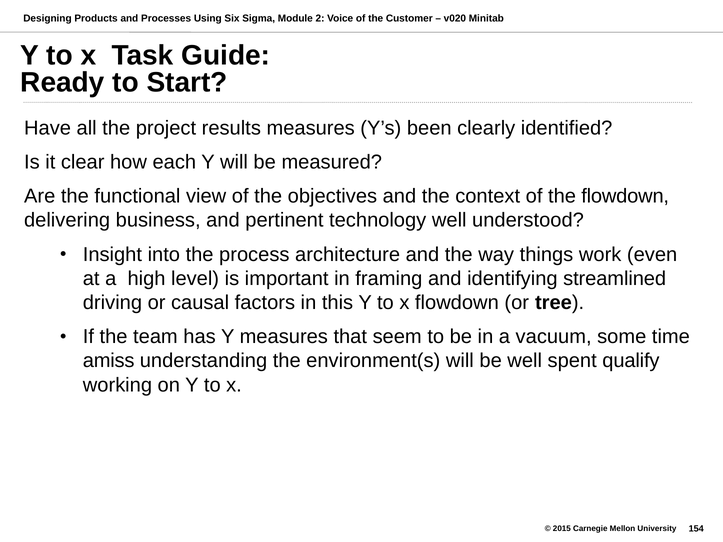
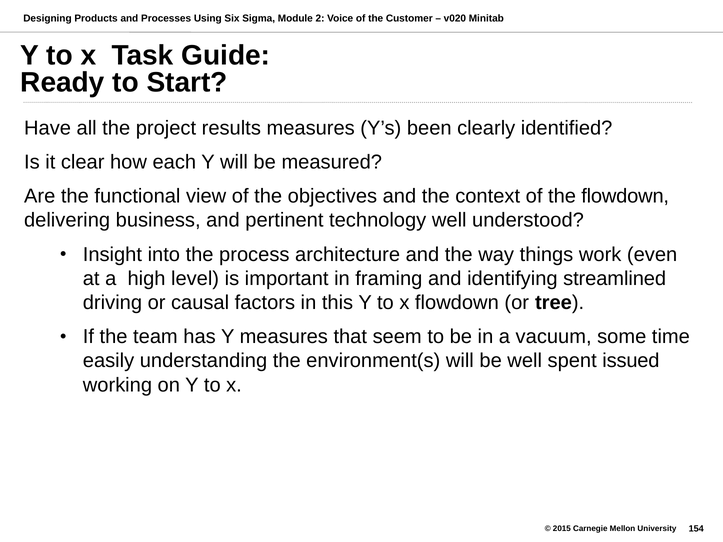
amiss: amiss -> easily (109, 361)
qualify: qualify -> issued (631, 361)
